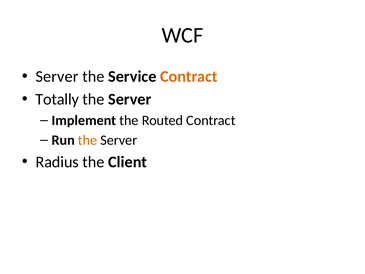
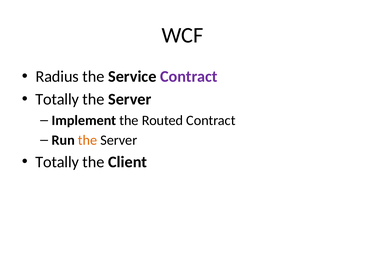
Server: Server -> Radius (57, 77)
Contract colour: orange -> purple (189, 77)
Radius: Radius -> Totally (57, 162)
